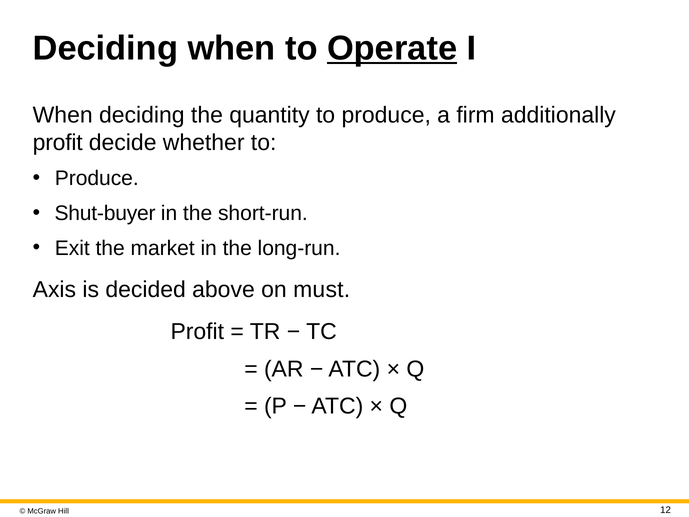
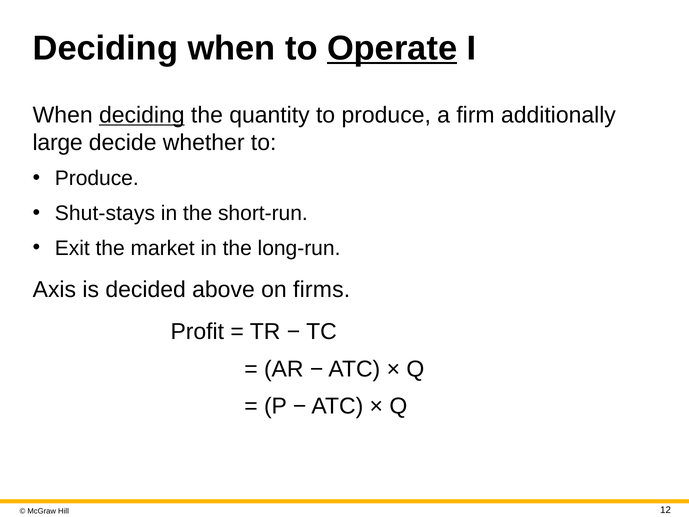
deciding underline: none -> present (142, 115)
profit: profit -> large (58, 143)
Shut-buyer: Shut-buyer -> Shut-stays (105, 213)
must: must -> firms (322, 290)
